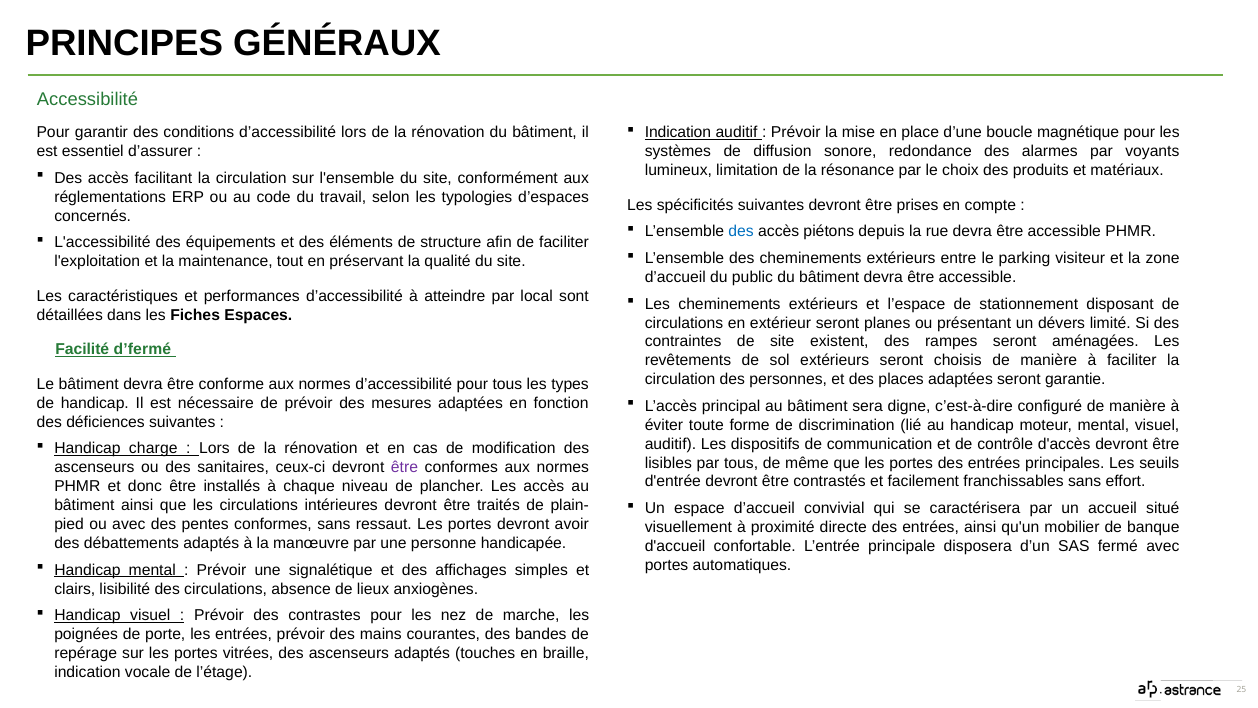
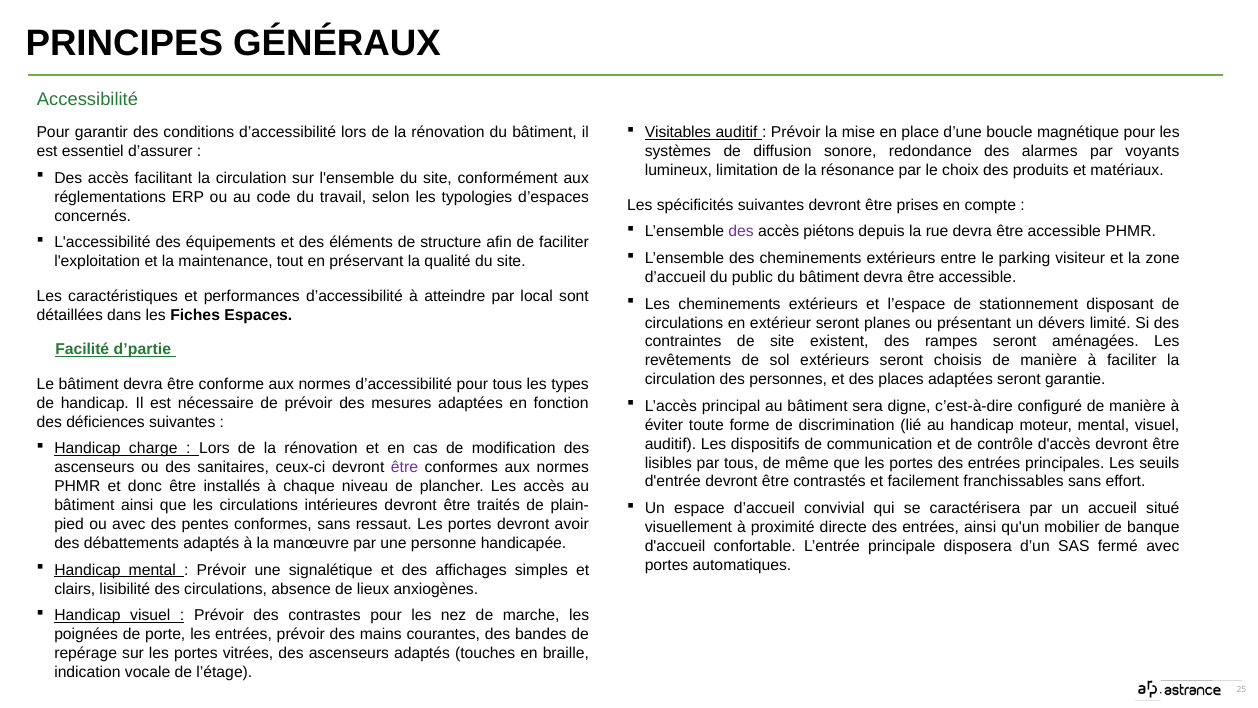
Indication: Indication -> Visitables (678, 132)
des colour: blue -> purple (741, 231)
d’fermé: d’fermé -> d’partie (142, 349)
